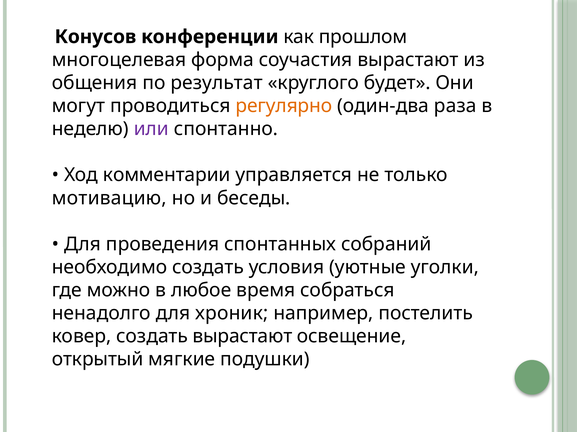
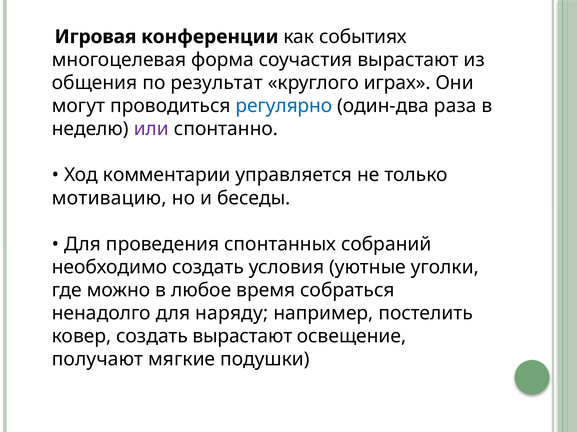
Конусов: Конусов -> Игровая (96, 37)
прошлом: прошлом -> событиях (363, 37)
будет: будет -> играх (397, 83)
регулярно colour: orange -> blue (284, 106)
хроник: хроник -> наряду (232, 314)
открытый: открытый -> получают (97, 360)
